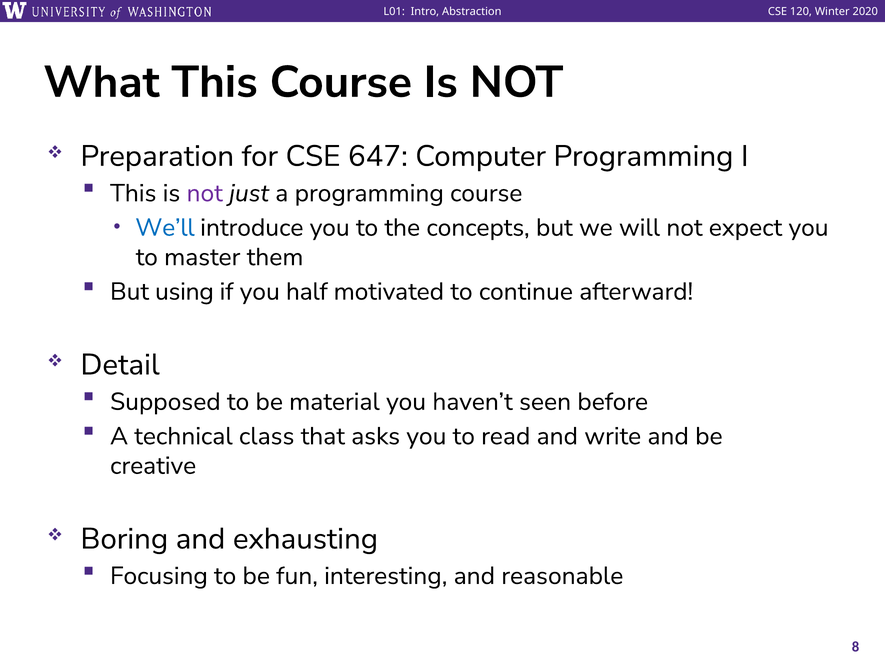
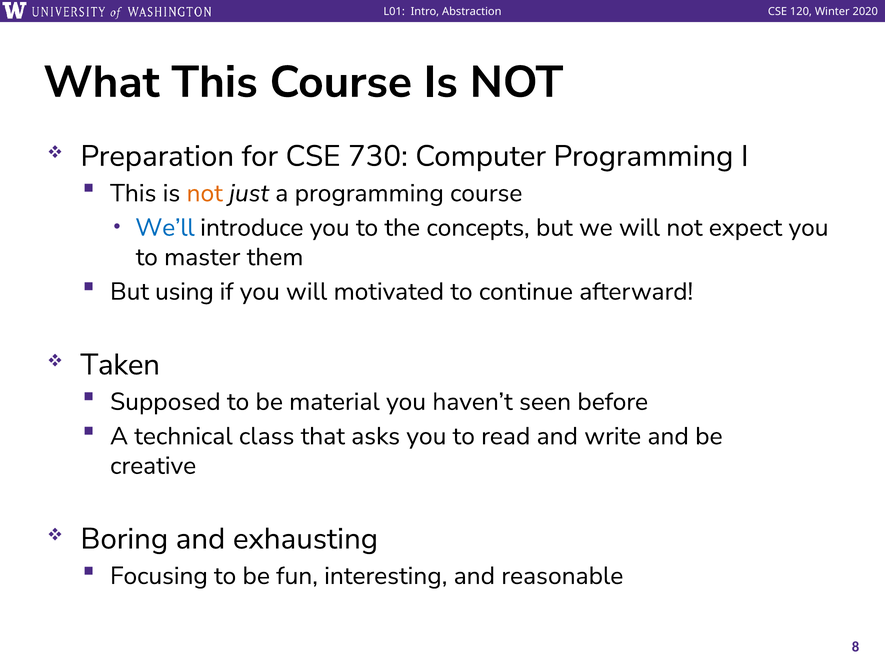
647: 647 -> 730 (378, 156)
not colour: purple -> orange (205, 193)
you half: half -> will (307, 291)
Detail: Detail -> Taken (120, 365)
